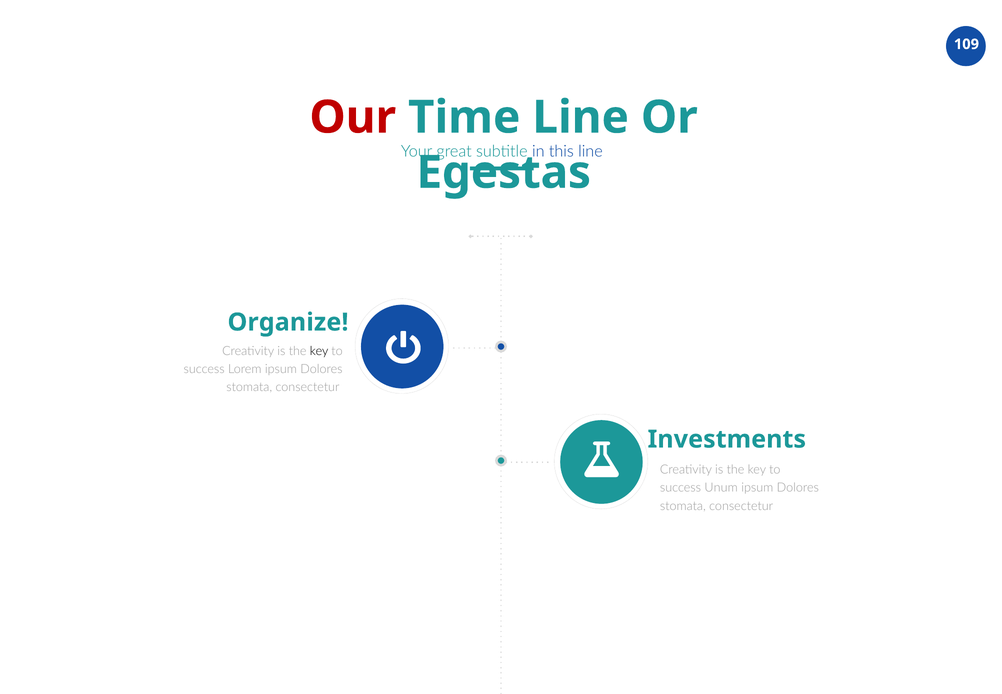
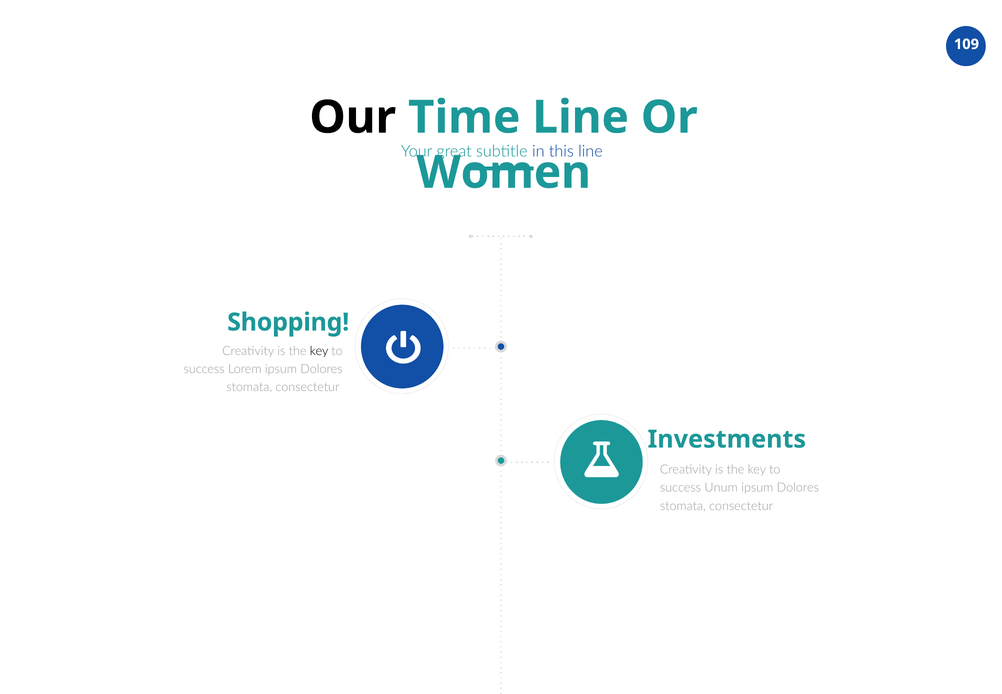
Our colour: red -> black (353, 117)
Egestas: Egestas -> Women (504, 173)
Organize: Organize -> Shopping (288, 322)
